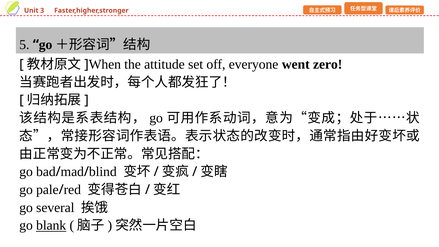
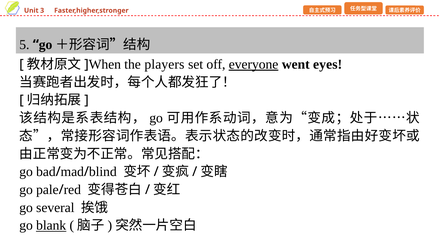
attitude: attitude -> players (164, 64)
everyone underline: none -> present (254, 64)
zero: zero -> eyes (328, 64)
